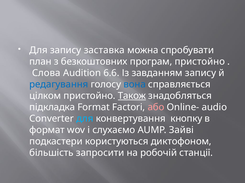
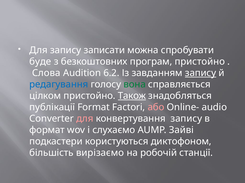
заставка: заставка -> записати (104, 50)
план: план -> буде (40, 62)
6.6: 6.6 -> 6.2 (111, 73)
запису underline: none -> present (201, 73)
вона colour: blue -> green (135, 85)
підкладка: підкладка -> публікації (52, 108)
для colour: light blue -> pink (85, 119)
конвертування кнопку: кнопку -> запису (186, 119)
запросити: запросити -> вирізаємо (100, 153)
